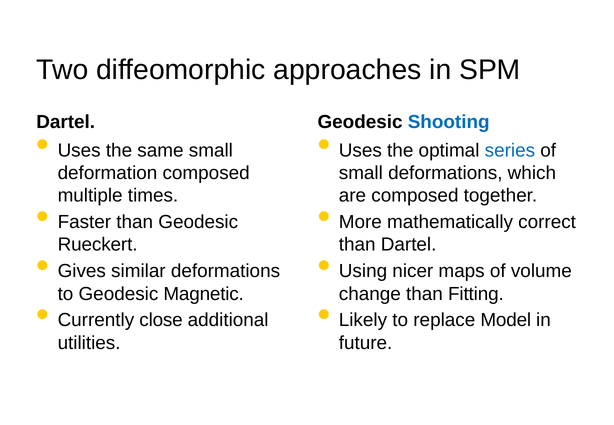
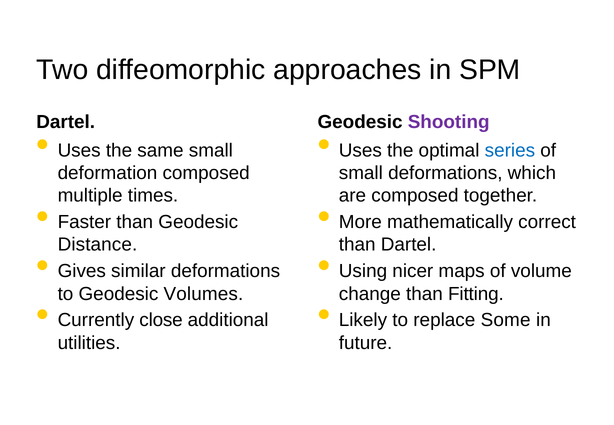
Shooting colour: blue -> purple (449, 122)
Rueckert: Rueckert -> Distance (97, 245)
Magnetic: Magnetic -> Volumes (203, 294)
Model: Model -> Some (506, 320)
